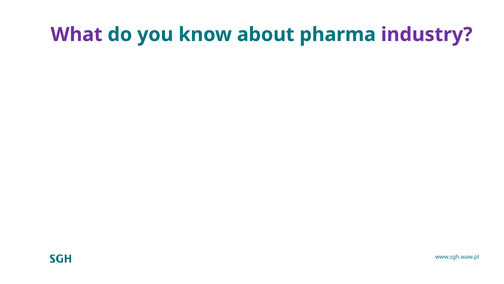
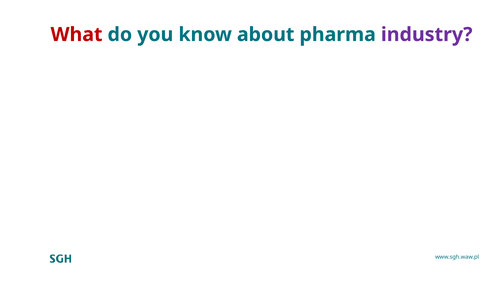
What colour: purple -> red (77, 35)
